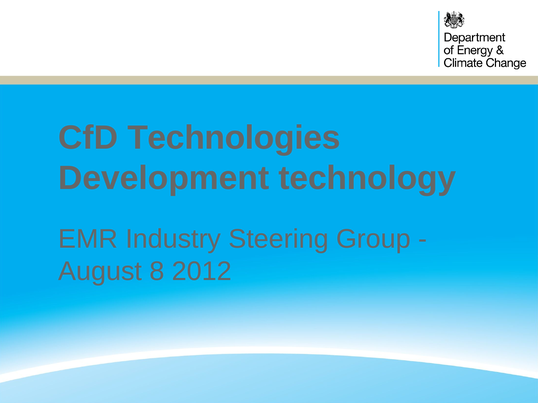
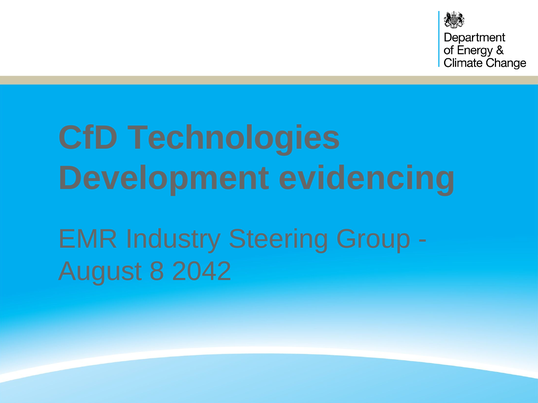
technology: technology -> evidencing (367, 178)
2012: 2012 -> 2042 (202, 272)
